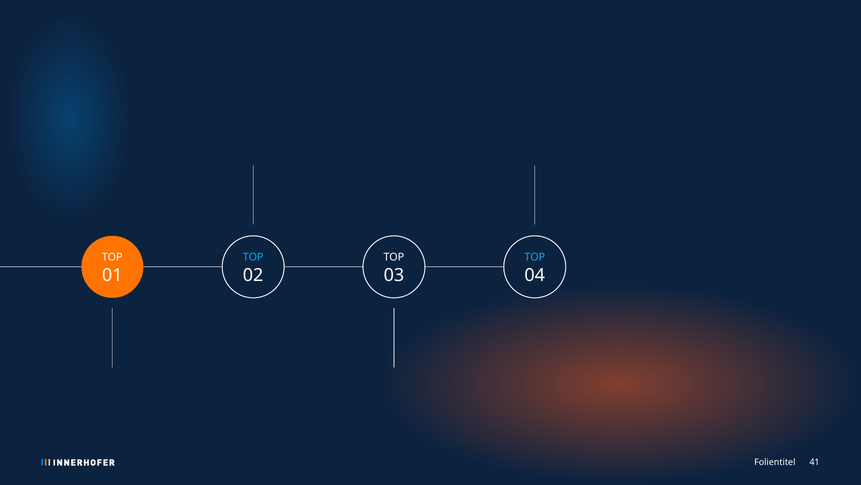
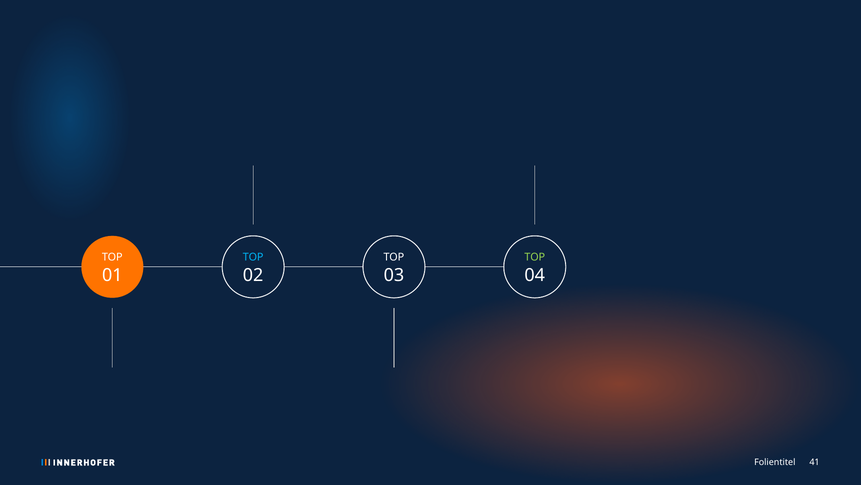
TOP colour: light blue -> light green (535, 257)
